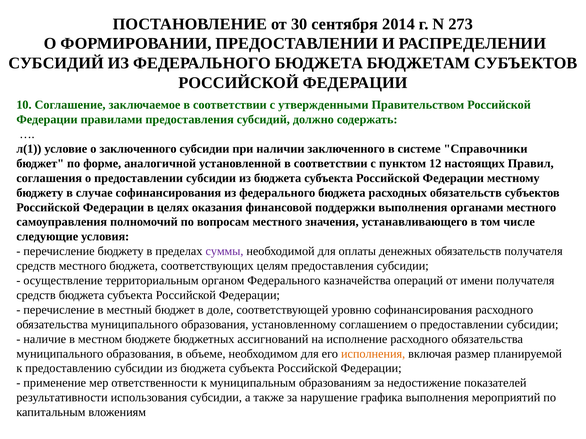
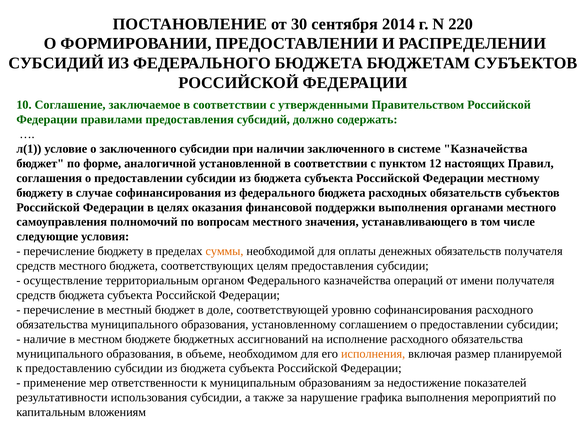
273: 273 -> 220 (461, 24)
системе Справочники: Справочники -> Казначейства (486, 149)
суммы colour: purple -> orange (224, 252)
